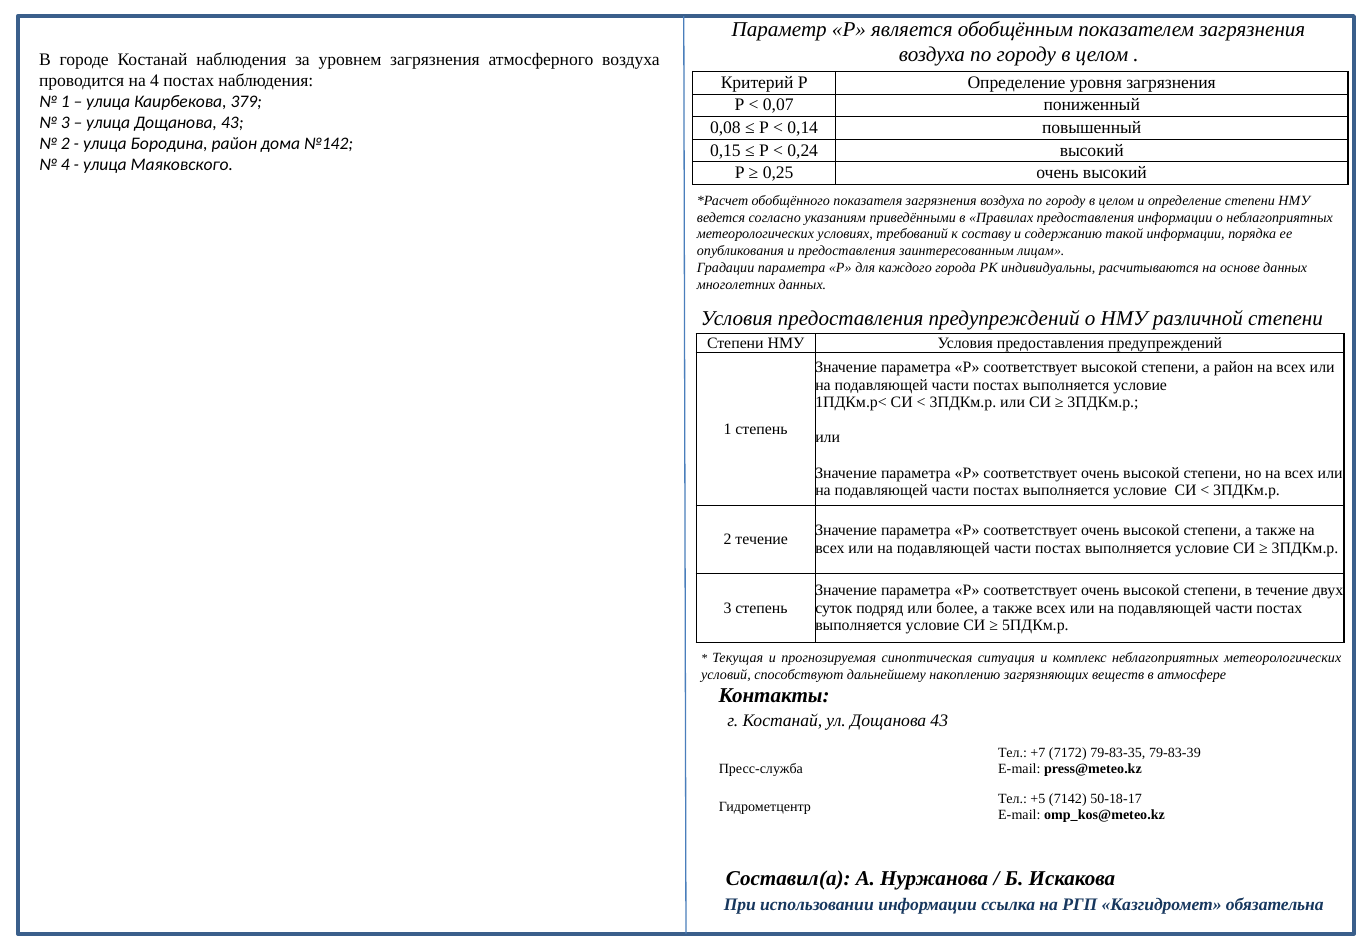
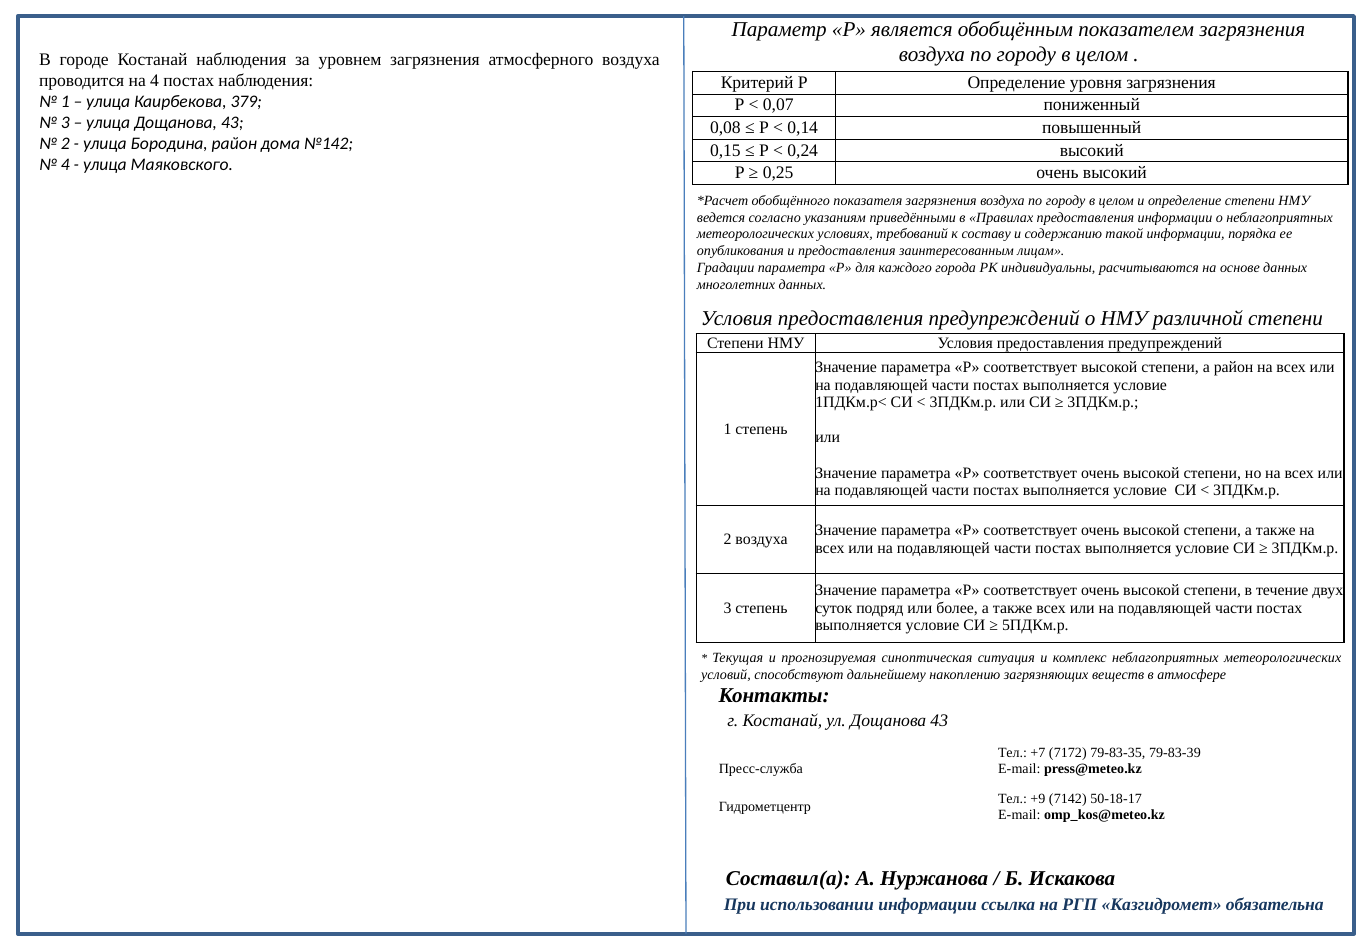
2 течение: течение -> воздуха (762, 539)
+5: +5 -> +9 (1038, 799)
